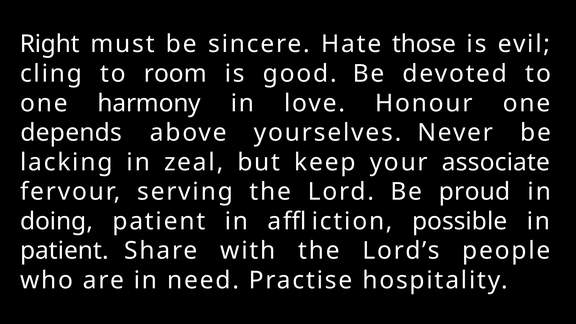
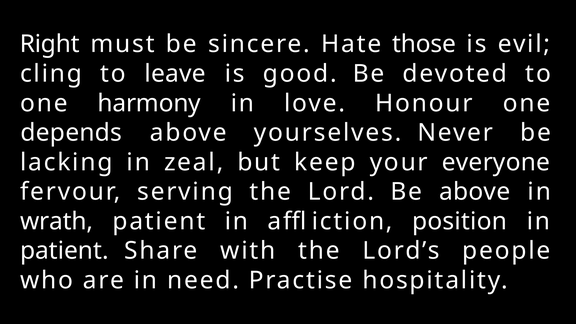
room: room -> leave (175, 74)
associate: associate -> everyone (496, 162)
Be proud: proud -> above (475, 192)
doing: doing -> wrath (57, 221)
possible: possible -> position (460, 221)
